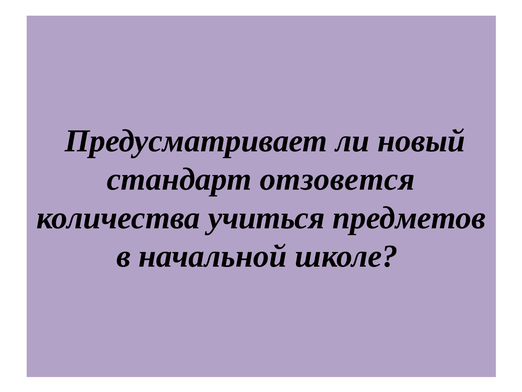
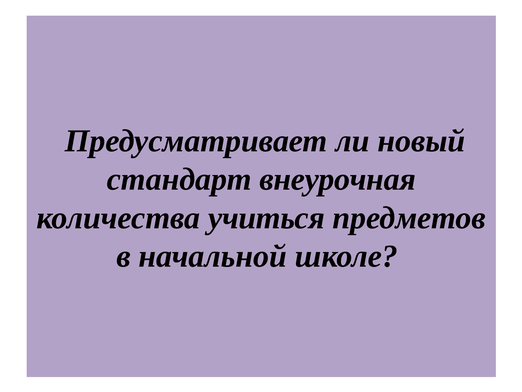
отзовется: отзовется -> внеурочная (338, 179)
